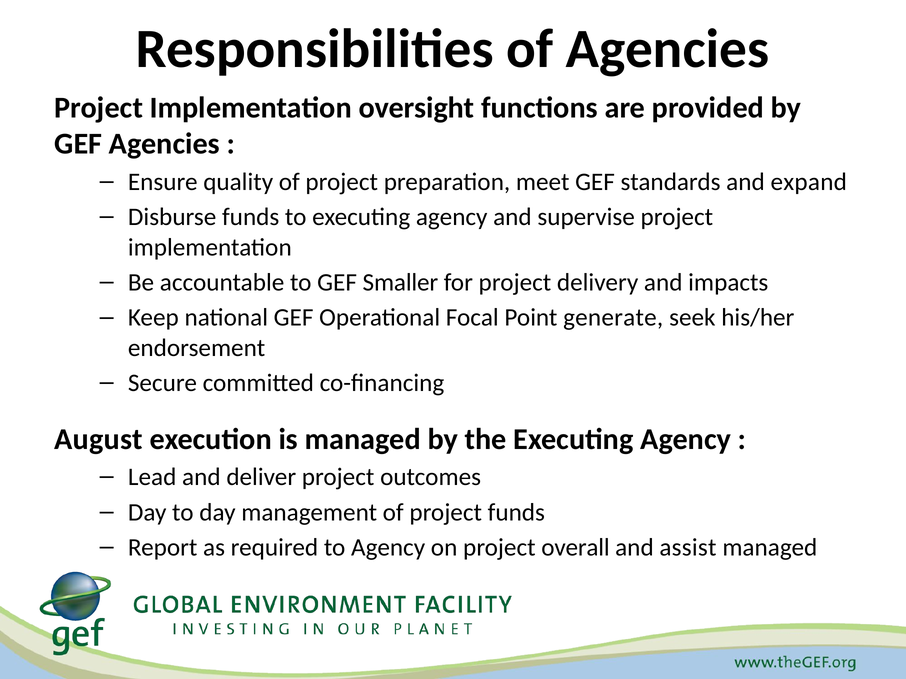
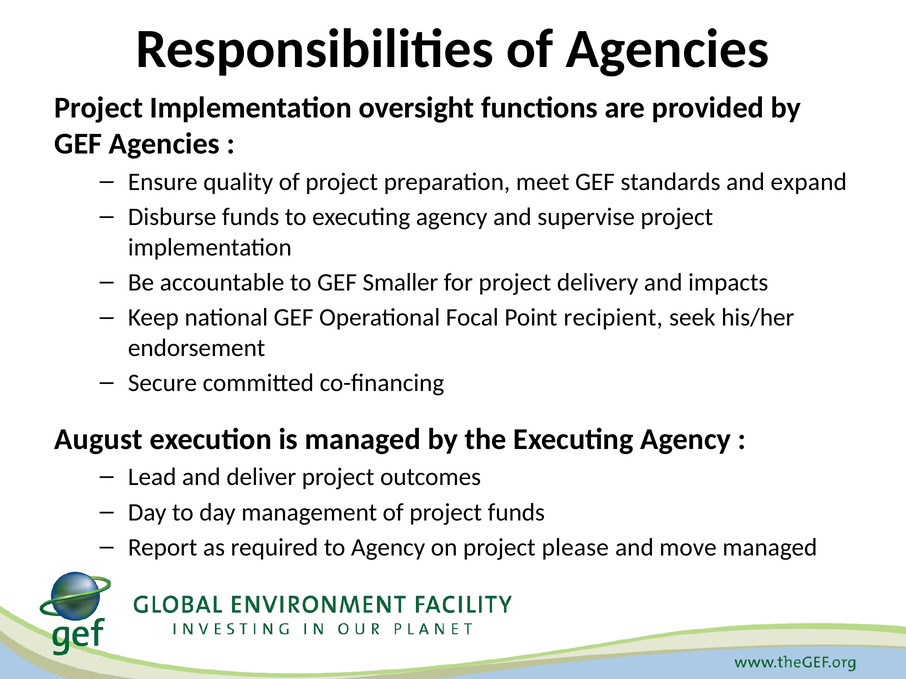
generate: generate -> recipient (613, 318)
overall: overall -> please (575, 548)
assist: assist -> move (688, 548)
